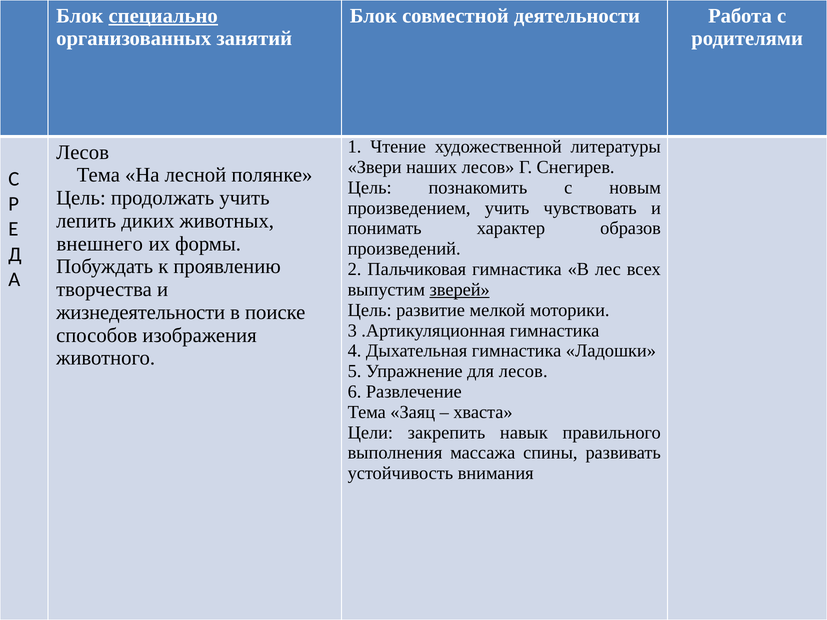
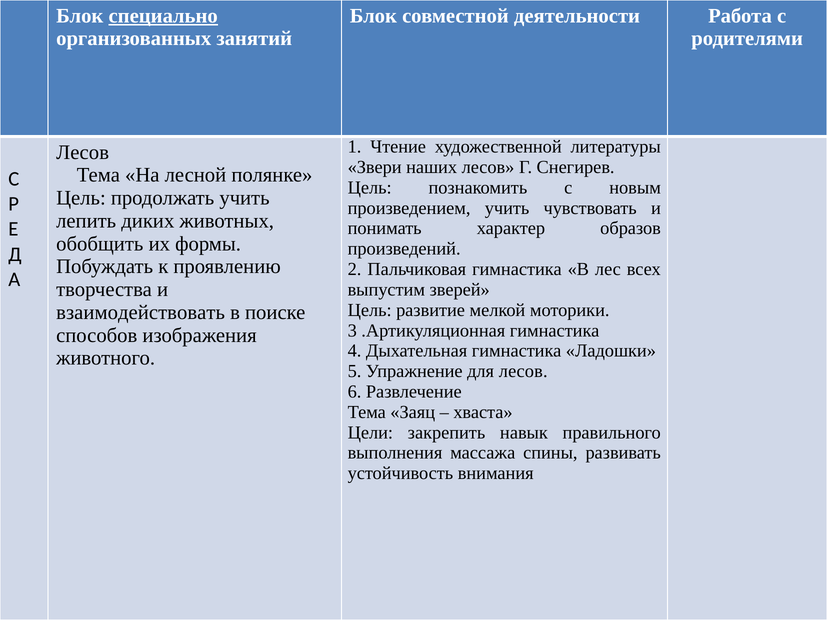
внешнего: внешнего -> обобщить (100, 244)
зверей underline: present -> none (460, 290)
жизнедеятельности: жизнедеятельности -> взаимодействовать (141, 313)
